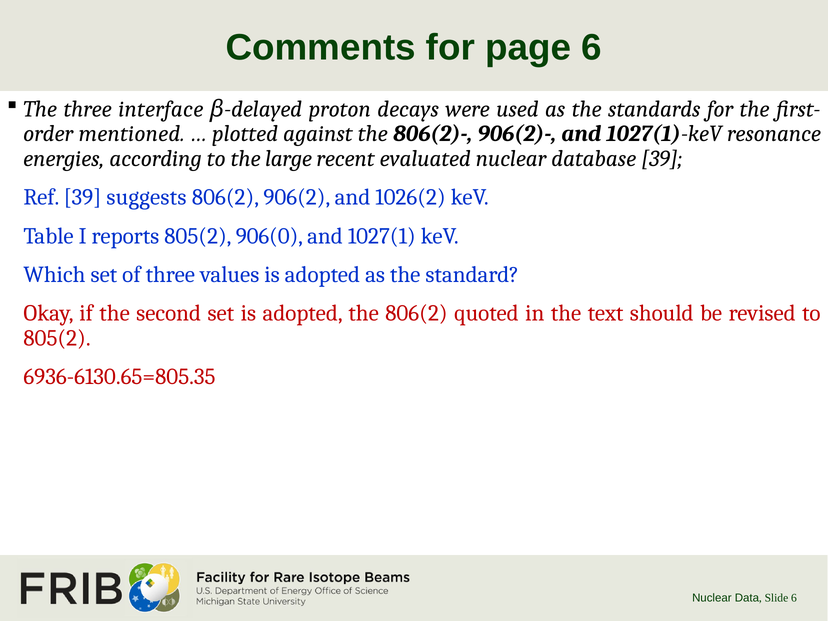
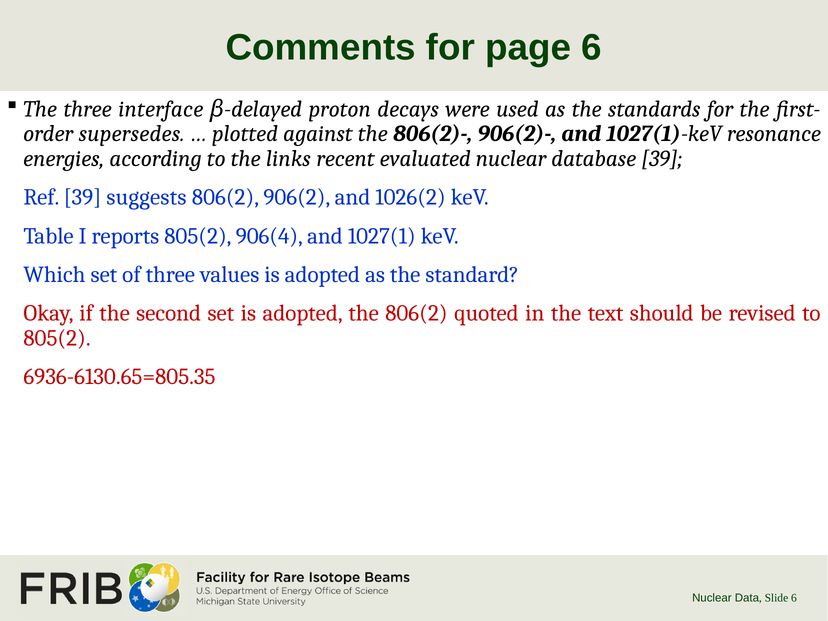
mentioned: mentioned -> supersedes (132, 134)
large: large -> links (288, 159)
906(0: 906(0 -> 906(4 (269, 236)
